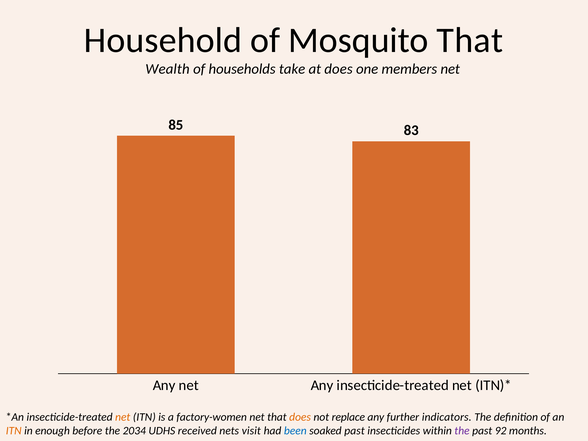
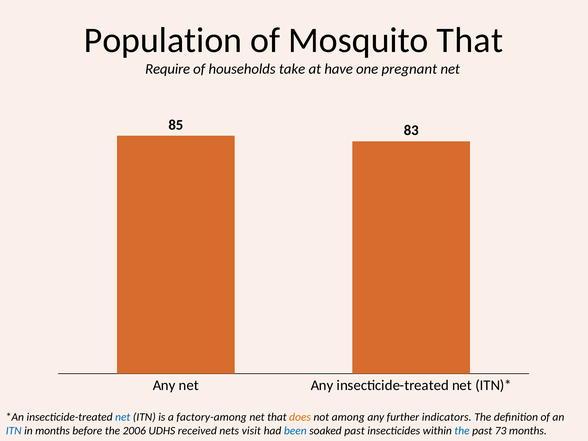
Household: Household -> Population (163, 40)
Wealth: Wealth -> Require (168, 69)
at does: does -> have (339, 69)
members: members -> pregnant (409, 69)
net colour: orange -> blue (123, 417)
factory-women: factory-women -> factory-among (212, 417)
replace: replace -> among (348, 417)
ITN colour: orange -> blue (14, 431)
in enough: enough -> months (53, 431)
2034: 2034 -> 2006 (134, 431)
the colour: purple -> blue (462, 431)
92: 92 -> 73 (501, 431)
